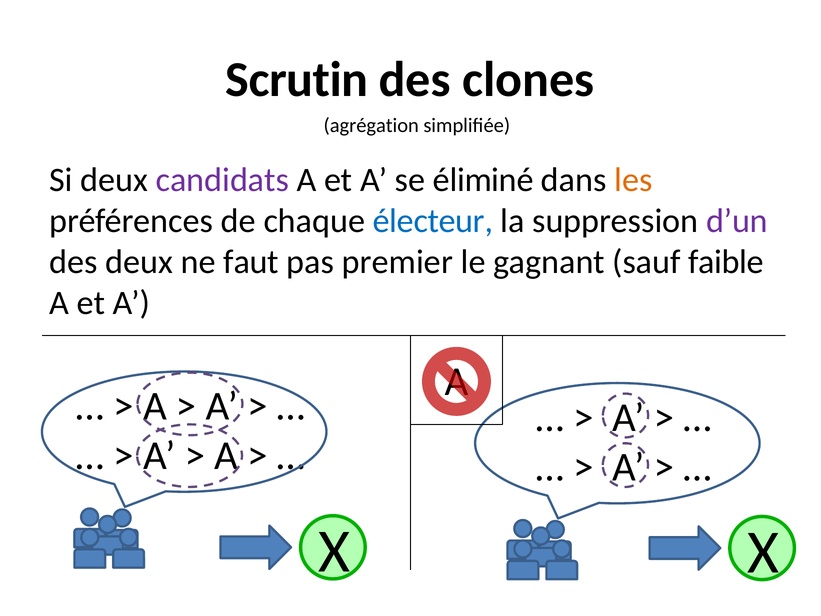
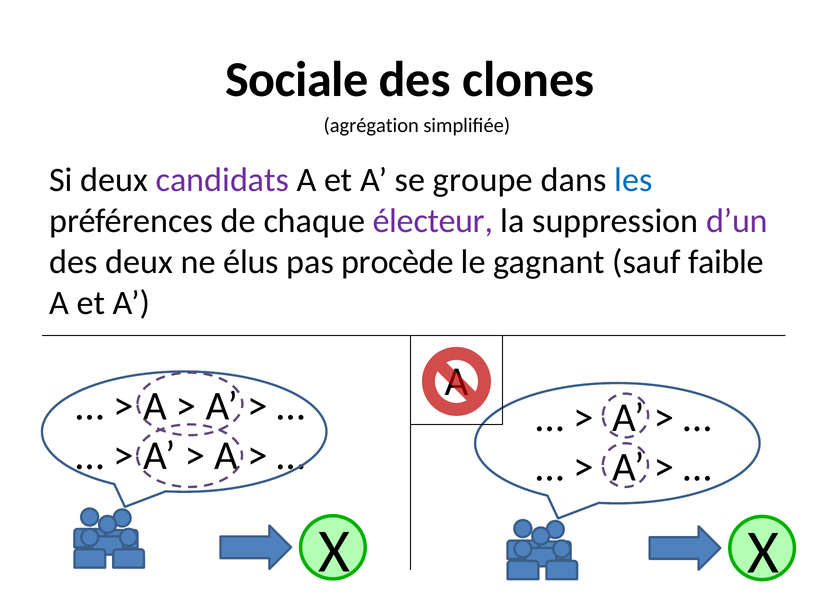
Scrutin: Scrutin -> Sociale (297, 79)
éliminé: éliminé -> groupe (483, 180)
les colour: orange -> blue (633, 180)
électeur colour: blue -> purple (433, 221)
faut: faut -> élus (251, 262)
premier: premier -> procède (397, 262)
